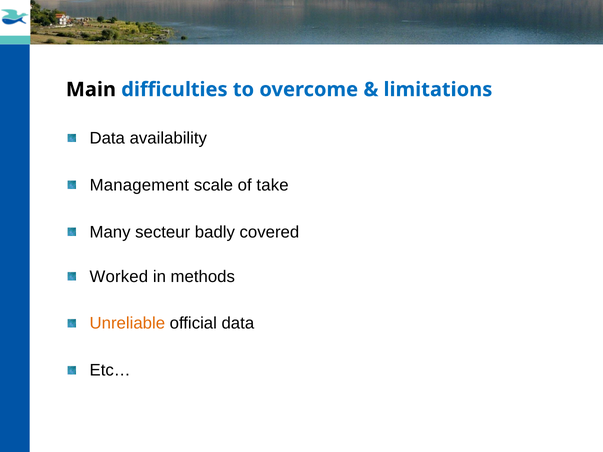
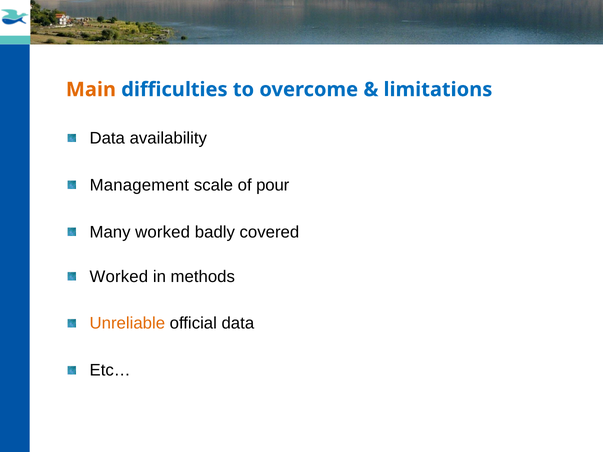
Main colour: black -> orange (91, 90)
take: take -> pour (273, 185)
Many secteur: secteur -> worked (163, 232)
